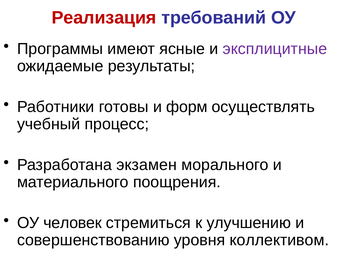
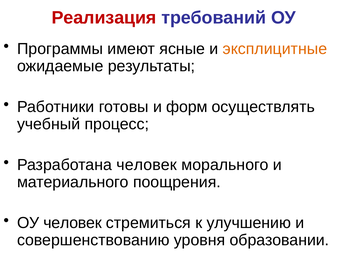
эксплицитные colour: purple -> orange (275, 49)
Разработана экзамен: экзамен -> человек (147, 165)
коллективом: коллективом -> образовании (279, 240)
